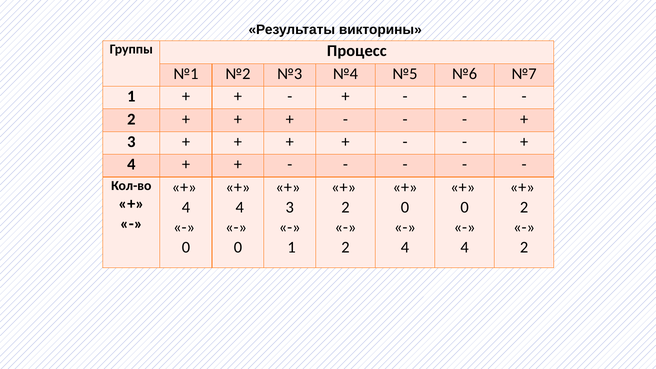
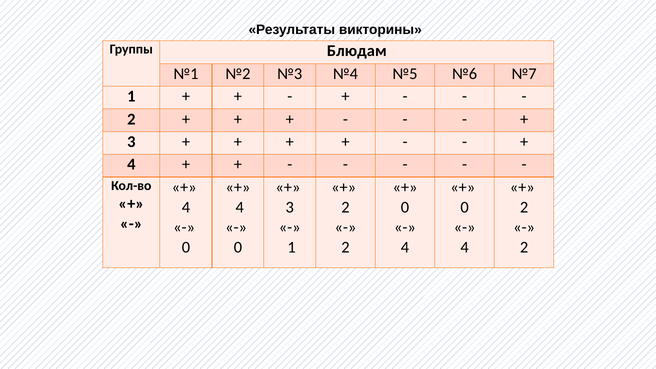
Процесс: Процесс -> Блюдам (357, 51)
